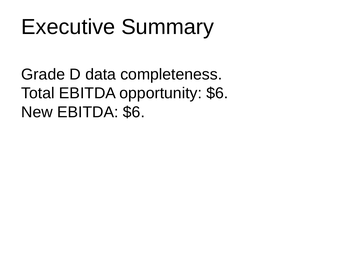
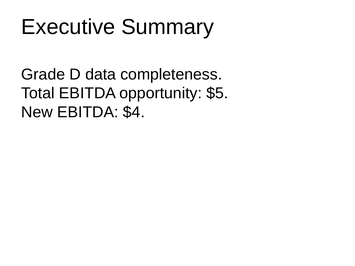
opportunity $6: $6 -> $5 (217, 93)
EBITDA $6: $6 -> $4 (134, 112)
